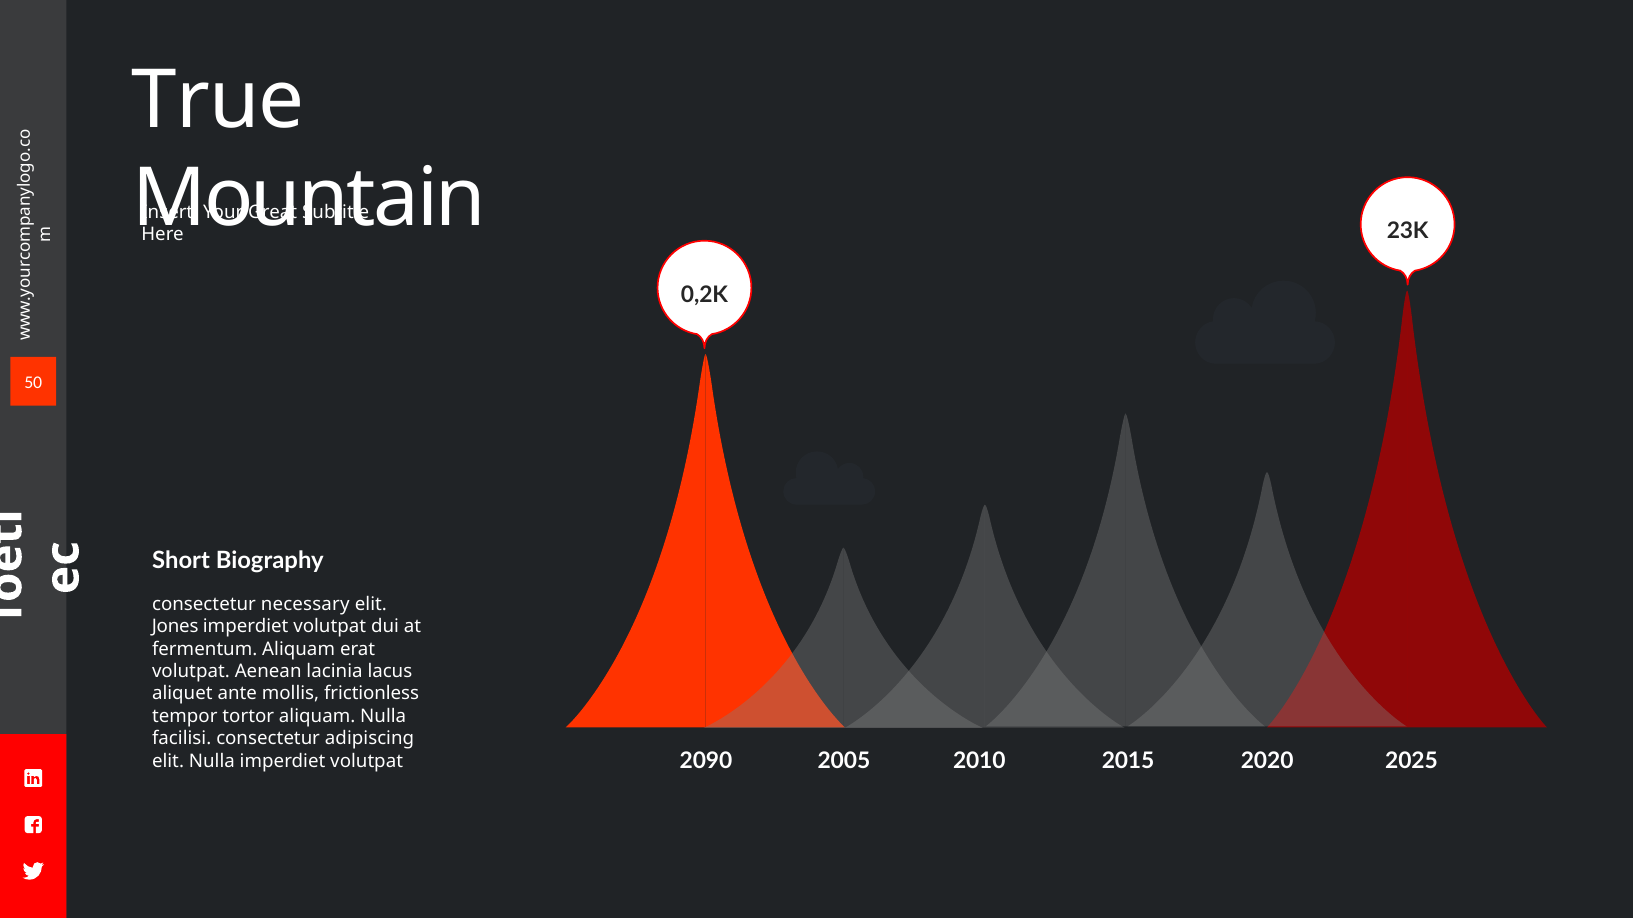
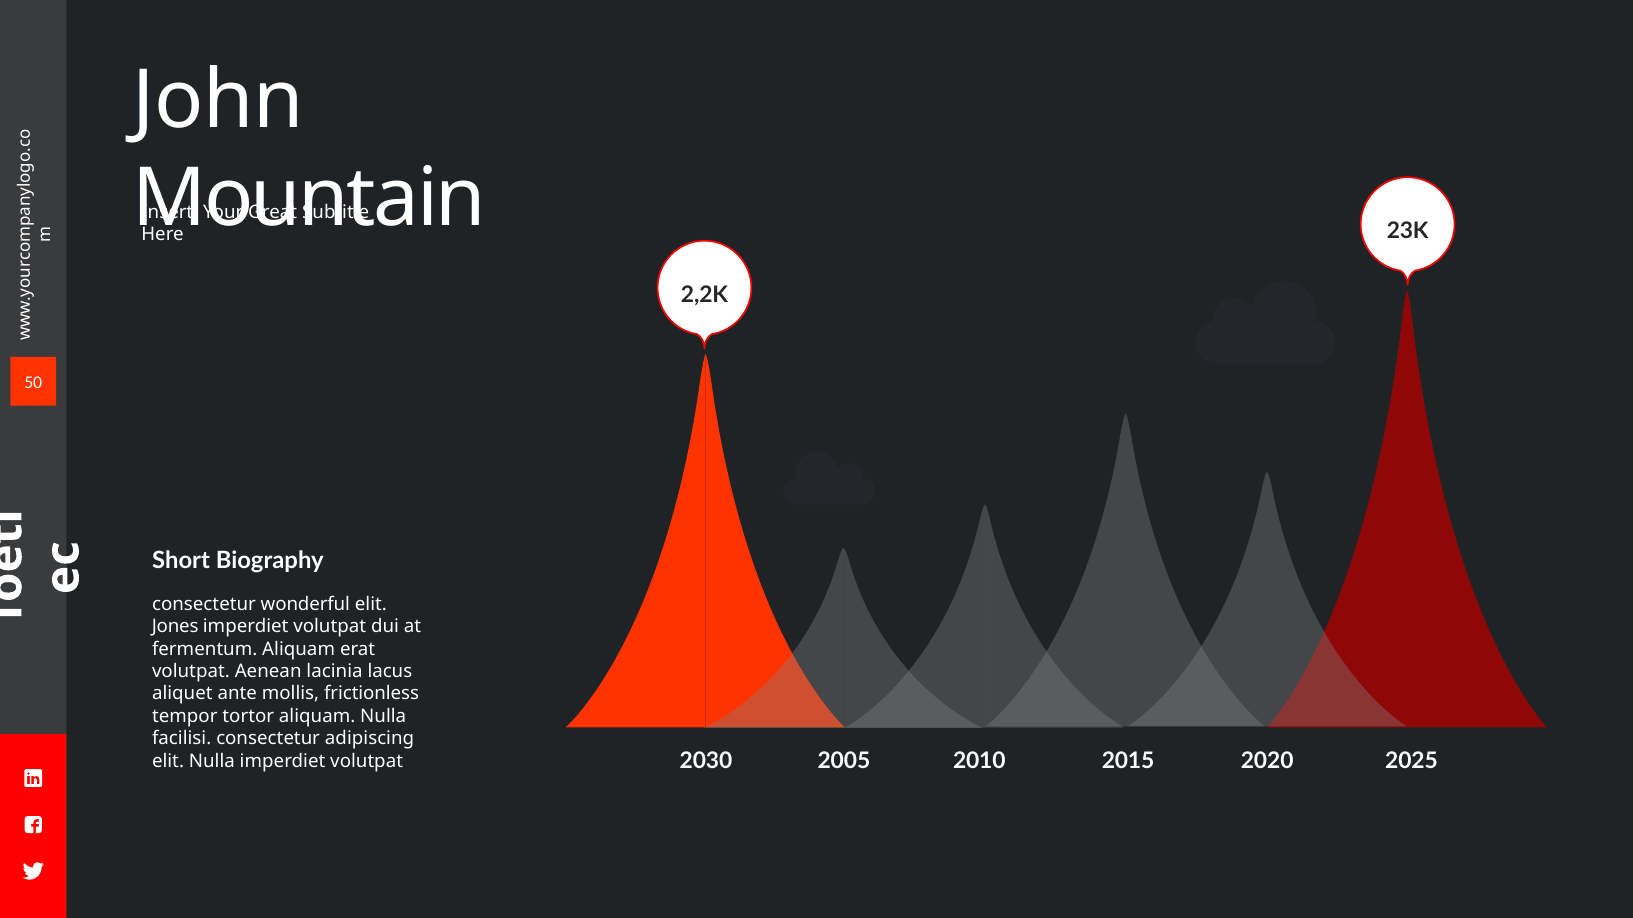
True: True -> John (218, 101)
0,2K: 0,2K -> 2,2K (705, 295)
necessary: necessary -> wonderful (305, 604)
2090: 2090 -> 2030 (706, 762)
